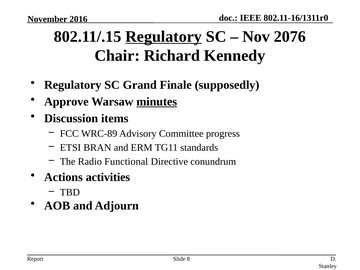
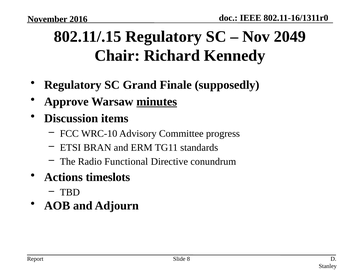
Regulatory underline: present -> none (164, 37)
2076: 2076 -> 2049 (290, 37)
WRC-89: WRC-89 -> WRC-10 (99, 134)
activities: activities -> timeslots (108, 177)
